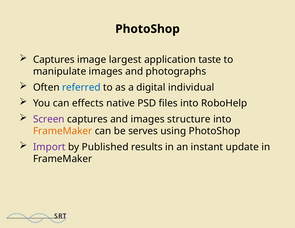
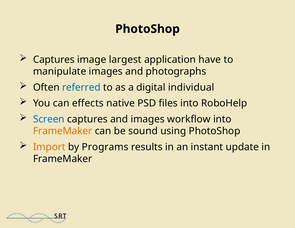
taste: taste -> have (210, 60)
Screen colour: purple -> blue (49, 119)
structure: structure -> workflow (189, 119)
serves: serves -> sound (143, 131)
Import colour: purple -> orange (49, 147)
Published: Published -> Programs (105, 147)
